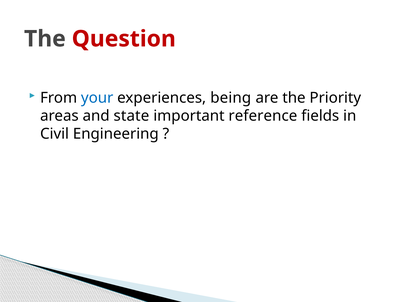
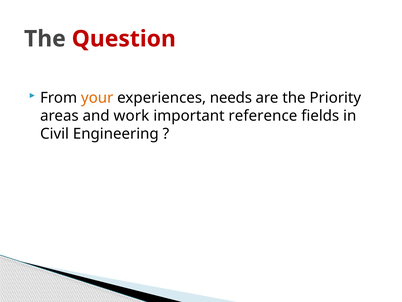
your colour: blue -> orange (97, 98)
being: being -> needs (231, 98)
state: state -> work (131, 116)
